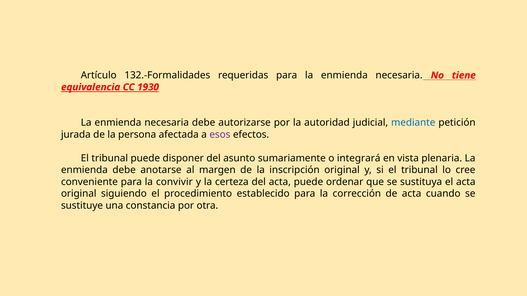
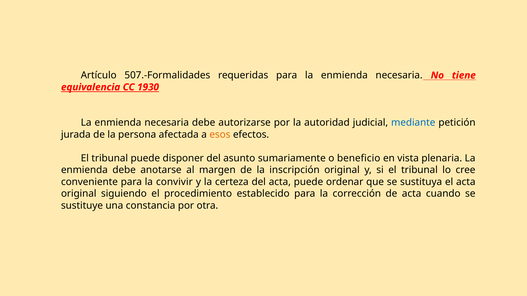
132.-Formalidades: 132.-Formalidades -> 507.-Formalidades (167, 75)
esos colour: purple -> orange (220, 135)
integrará: integrará -> beneficio (359, 158)
